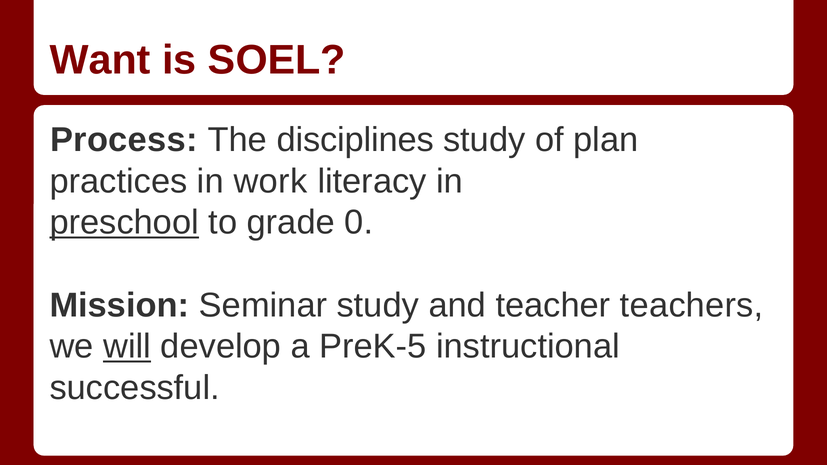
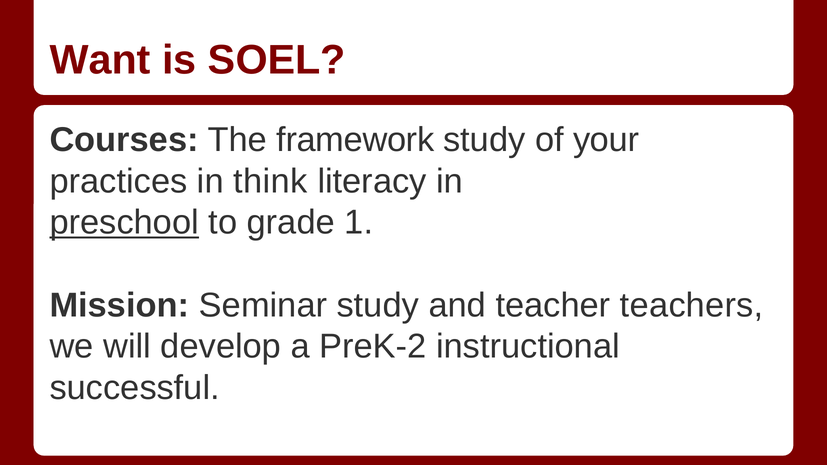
Process: Process -> Courses (124, 140)
disciplines: disciplines -> framework (355, 140)
plan: plan -> your (606, 140)
work: work -> think (270, 181)
0: 0 -> 1 (359, 223)
will underline: present -> none (127, 347)
PreK-5: PreK-5 -> PreK-2 (373, 347)
